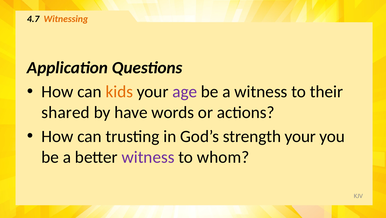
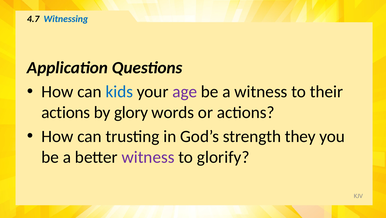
Witnessing colour: orange -> blue (66, 19)
kids colour: orange -> blue (119, 92)
shared: shared -> actions (66, 112)
have: have -> glory (131, 112)
strength your: your -> they (300, 136)
whom: whom -> glorify (223, 157)
